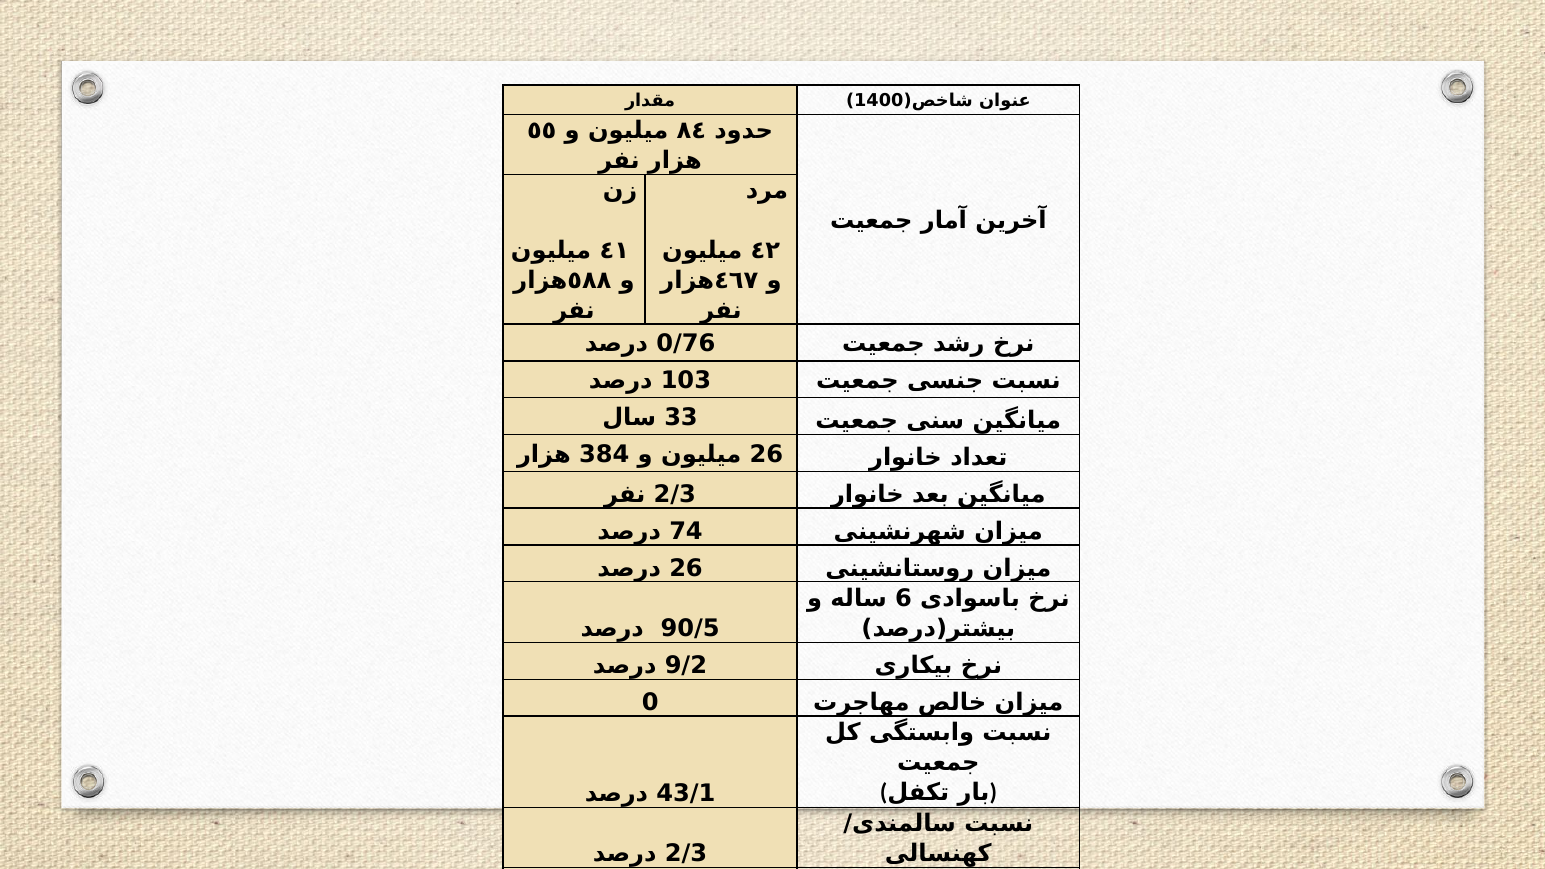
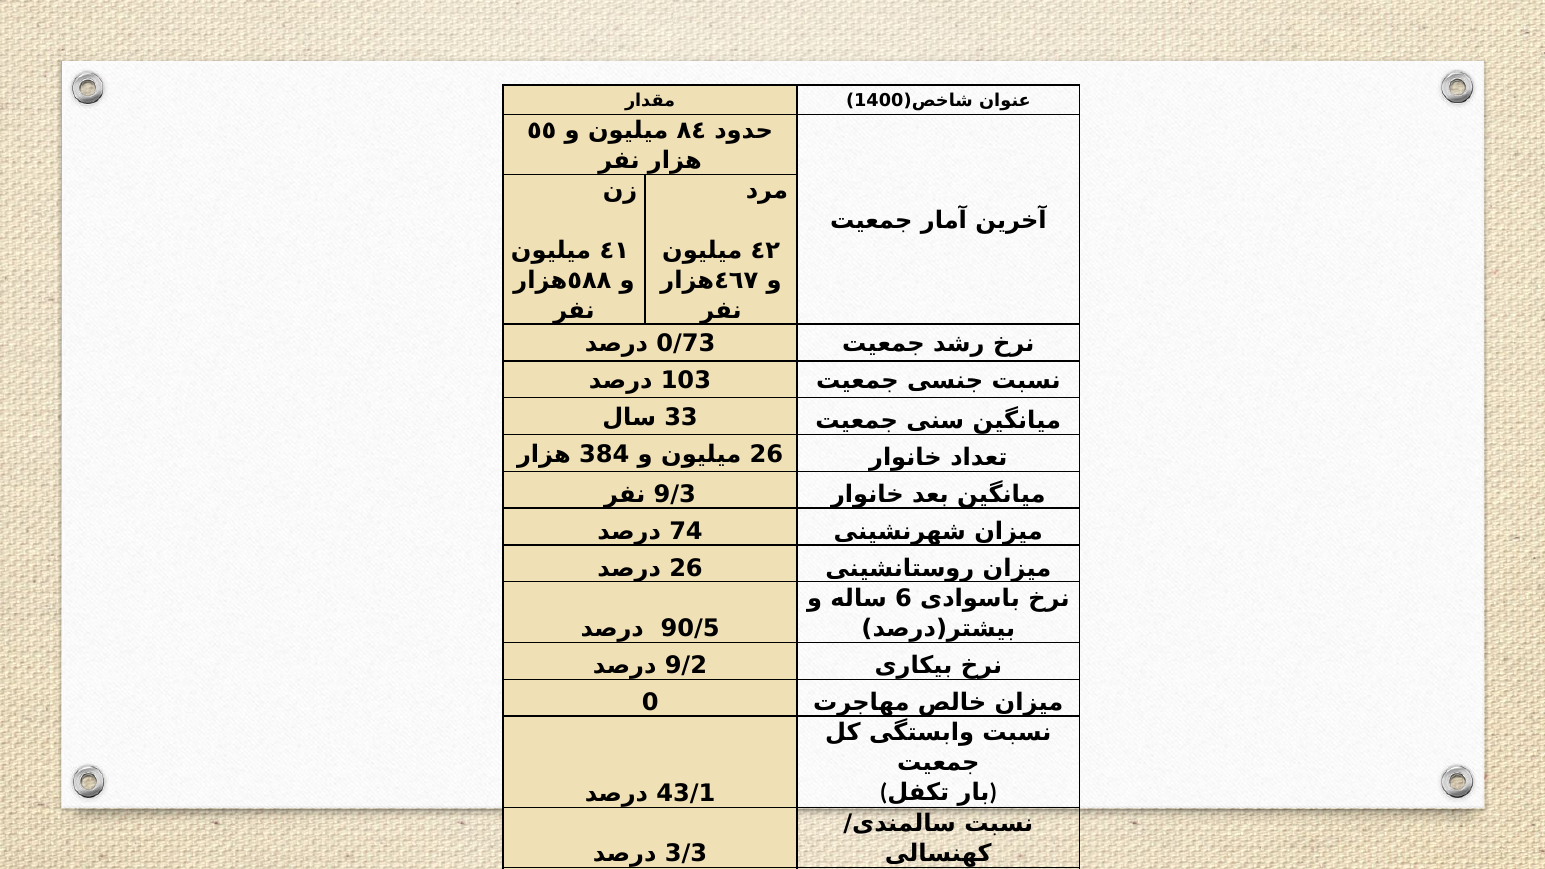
0/76: 0/76 -> 0/73 (686, 344)
2/3: 2/3 -> 9/3 (675, 495)
2/3: 2/3 -> 3/3 (686, 854)
